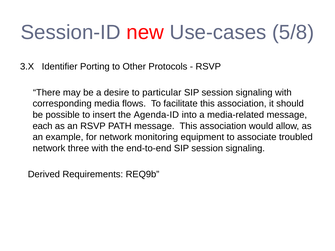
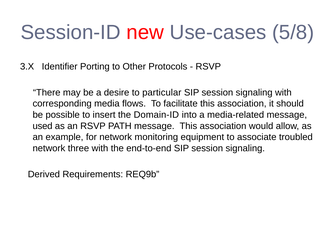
Agenda-ID: Agenda-ID -> Domain-ID (156, 115)
each: each -> used (43, 126)
